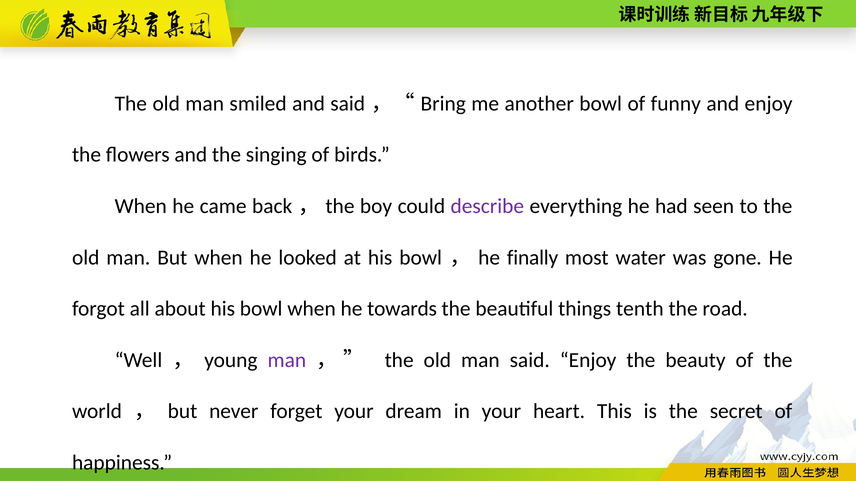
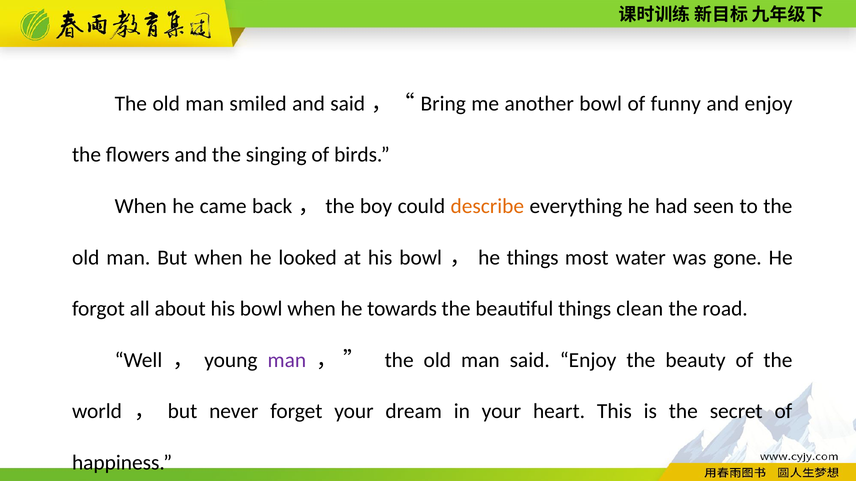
describe colour: purple -> orange (487, 206)
he finally: finally -> things (533, 258)
tenth: tenth -> clean (640, 309)
